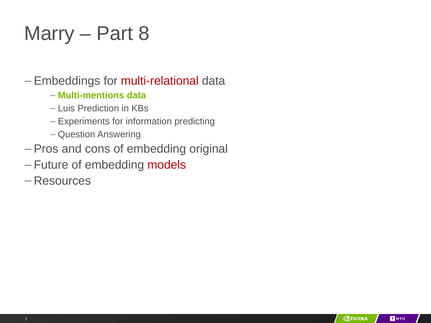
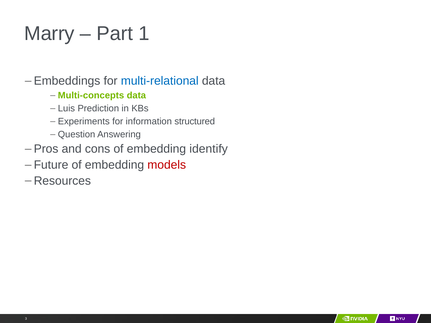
8: 8 -> 1 (144, 34)
multi-relational colour: red -> blue (160, 81)
Multi-mentions: Multi-mentions -> Multi-concepts (91, 96)
predicting: predicting -> structured (195, 122)
original: original -> identify (209, 149)
